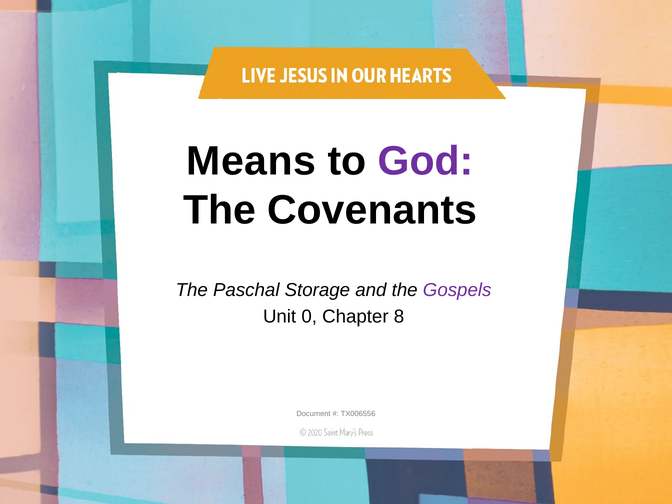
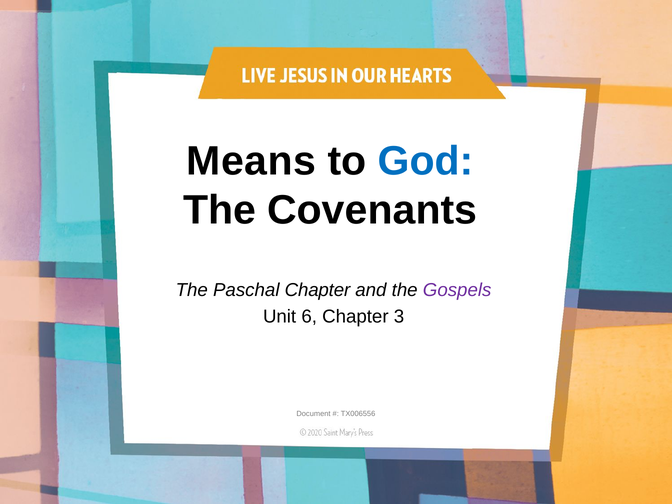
God colour: purple -> blue (426, 161)
Paschal Storage: Storage -> Chapter (317, 290)
0: 0 -> 6 (309, 316)
8: 8 -> 3 (399, 316)
